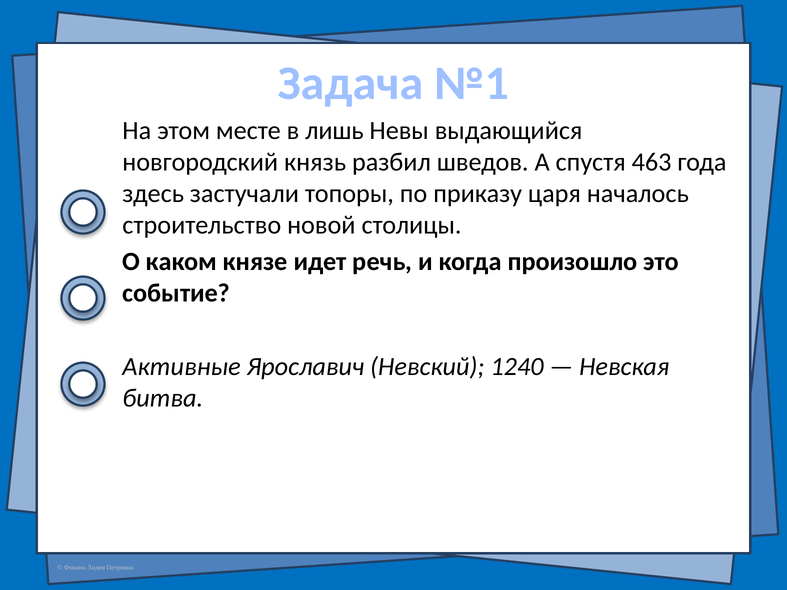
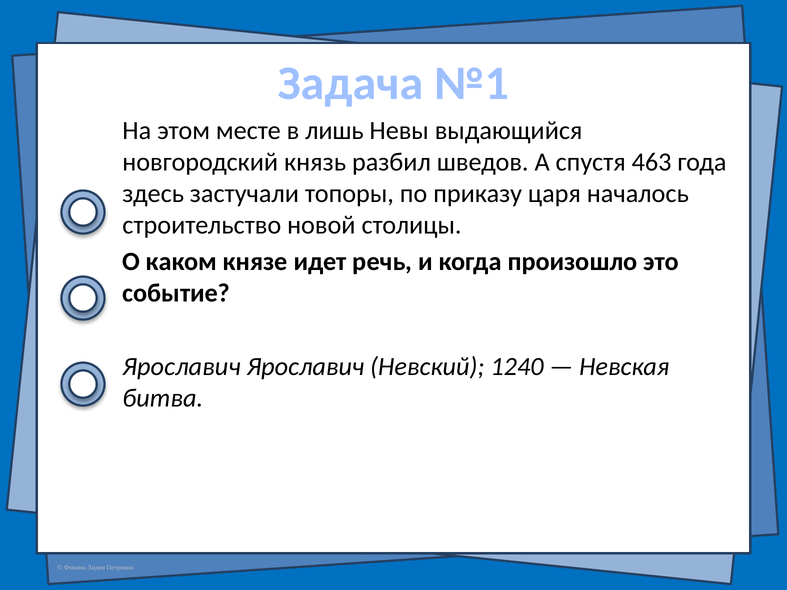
Активные: Активные -> Ярославич (182, 367)
